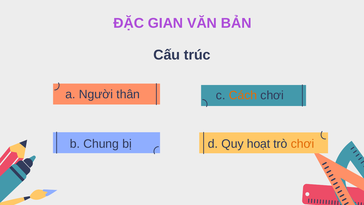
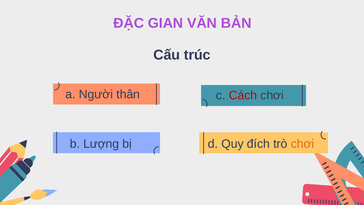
Cách colour: orange -> red (243, 95)
Chung: Chung -> Lượng (101, 144)
hoạt: hoạt -> đích (258, 144)
